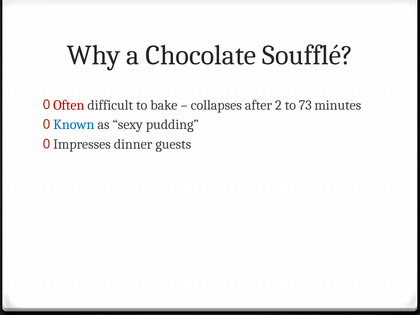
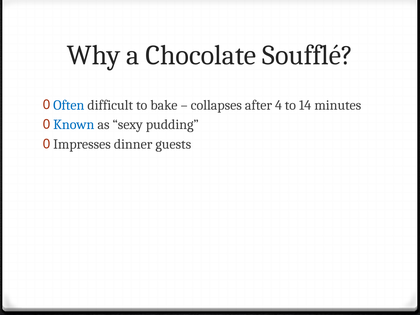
Often colour: red -> blue (69, 105)
2: 2 -> 4 (278, 105)
73: 73 -> 14 (305, 105)
